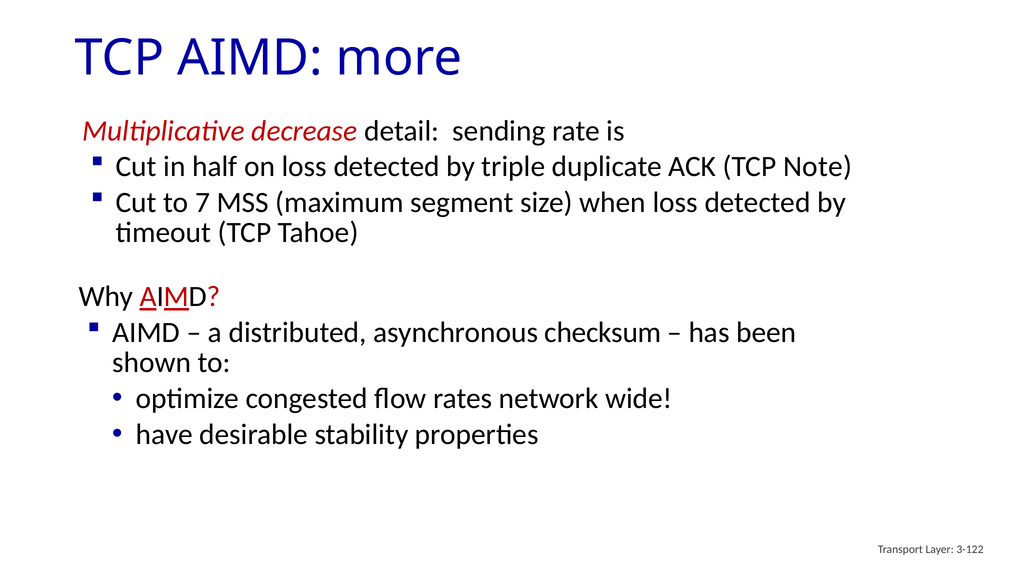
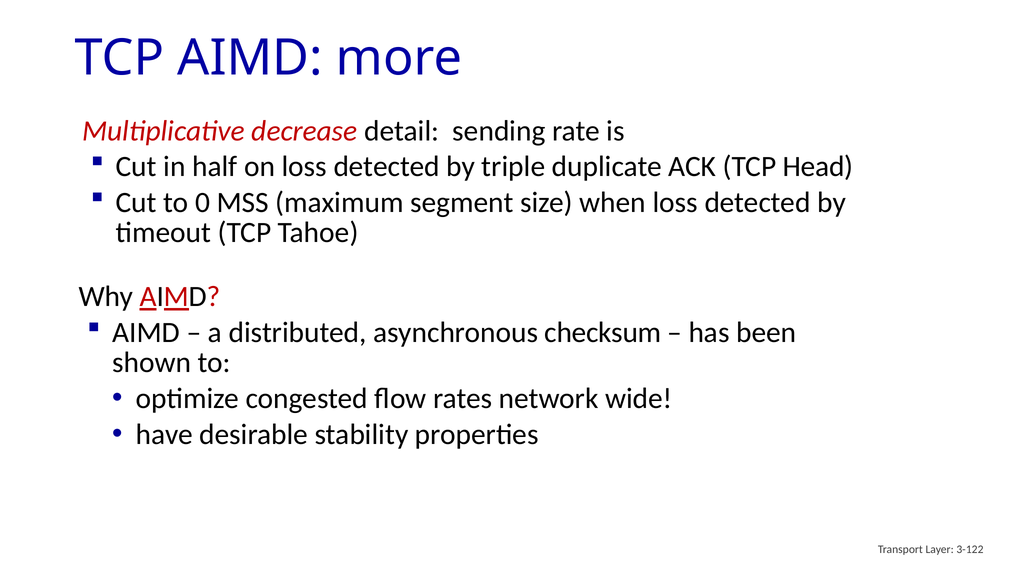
Note: Note -> Head (818, 167)
7: 7 -> 0 (202, 203)
